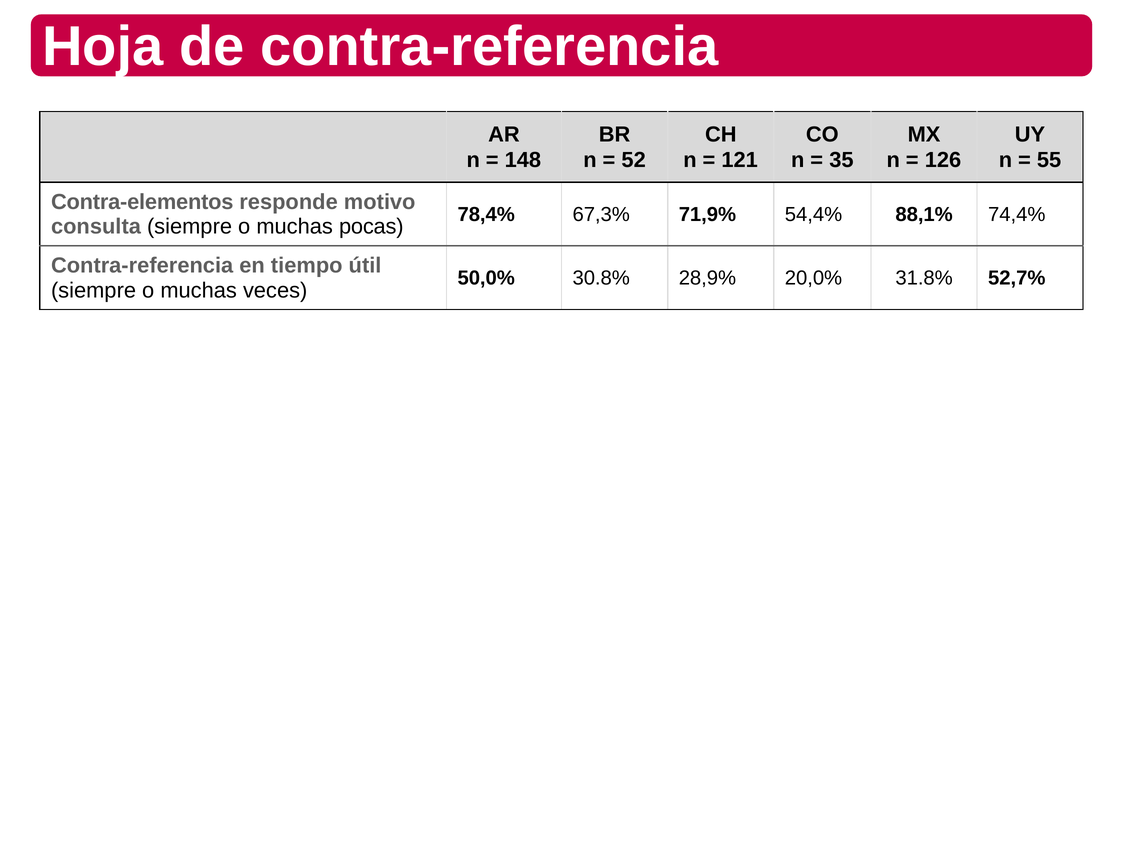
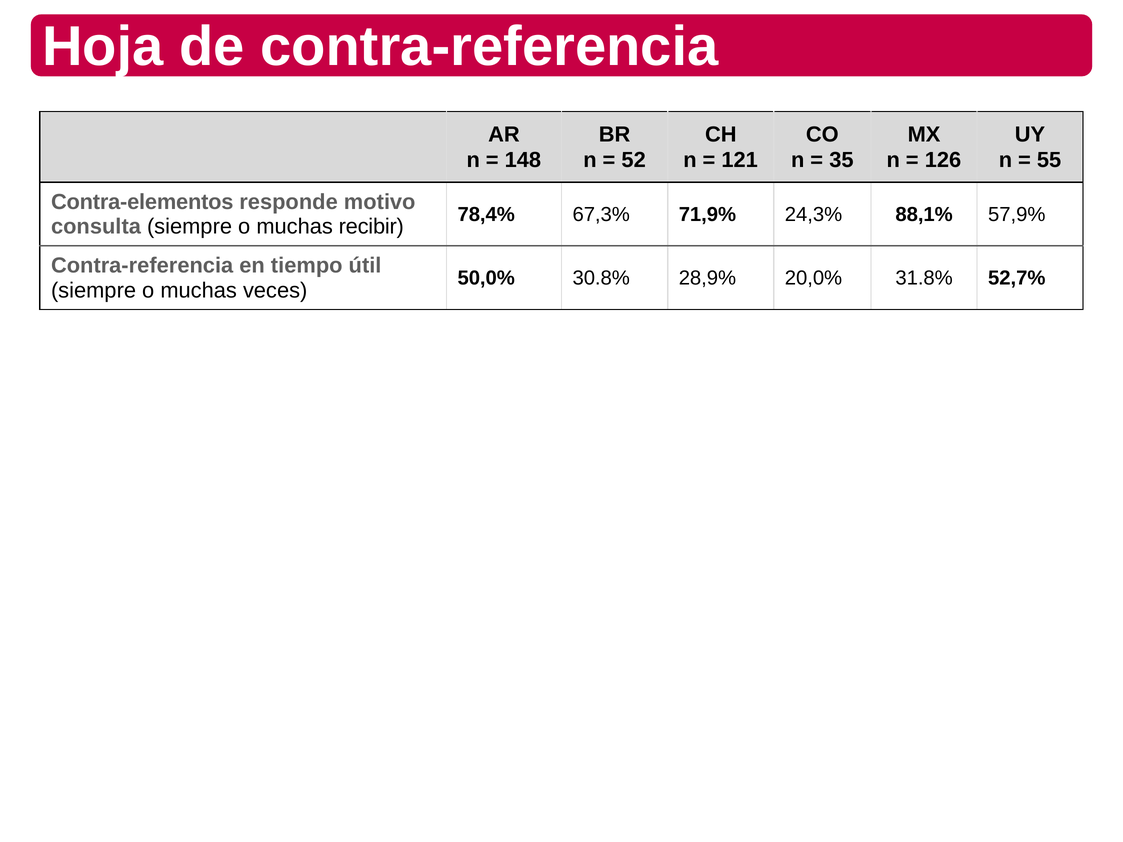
54,4%: 54,4% -> 24,3% (813, 214)
74,4%: 74,4% -> 57,9% (1017, 214)
pocas: pocas -> recibir (371, 227)
